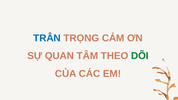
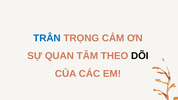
DÕI colour: green -> black (140, 56)
